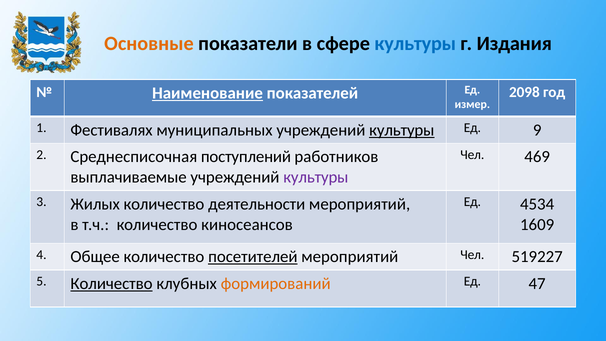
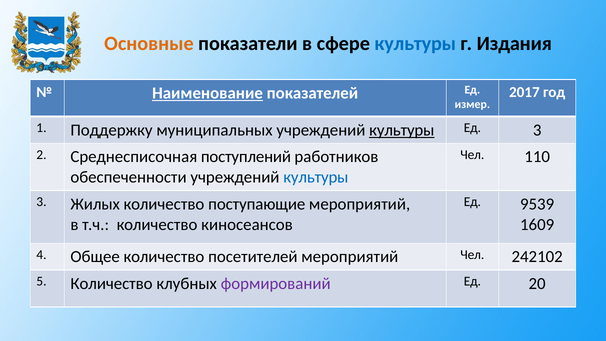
2098: 2098 -> 2017 (524, 92)
Фестивалях: Фестивалях -> Поддержку (112, 130)
Ед 9: 9 -> 3 (537, 130)
469: 469 -> 110 (537, 157)
выплачиваемые: выплачиваемые -> обеспеченности (129, 177)
культуры colour: purple -> blue (316, 177)
деятельности: деятельности -> поступающие (257, 204)
4534: 4534 -> 9539 (537, 204)
посетителей underline: present -> none (253, 257)
519227: 519227 -> 242102 (537, 257)
Количество underline: present -> none (112, 284)
формирований colour: orange -> purple (276, 284)
47: 47 -> 20 (537, 284)
